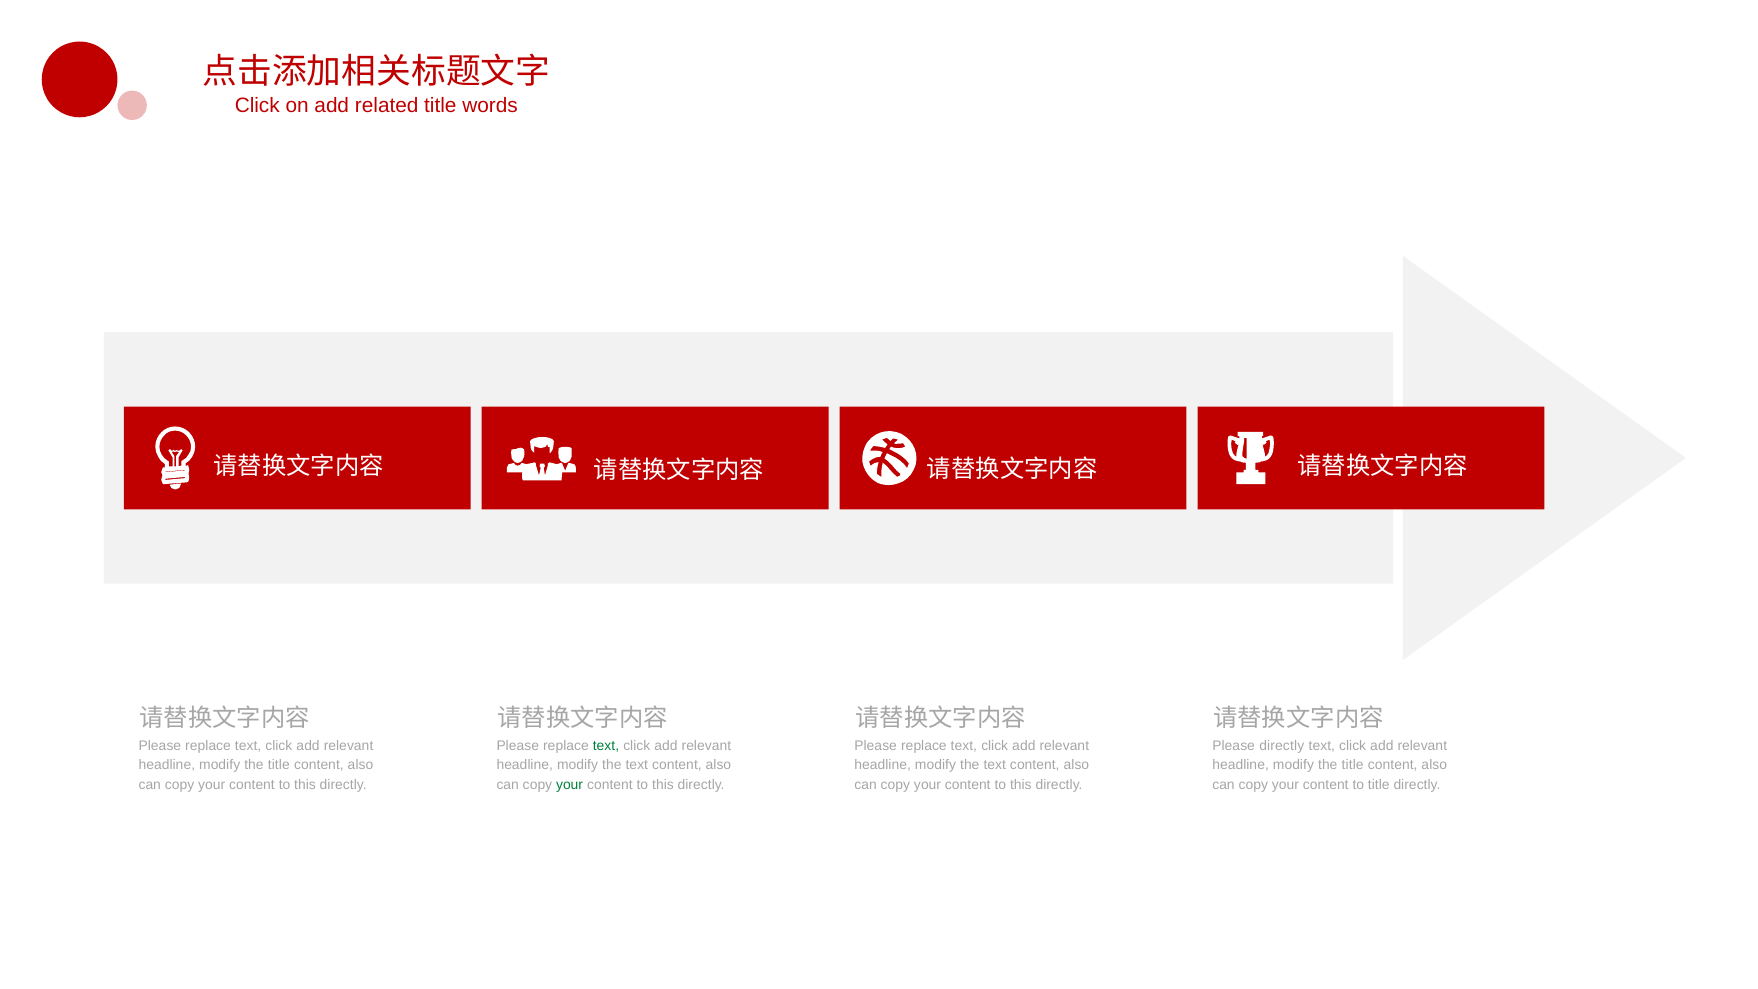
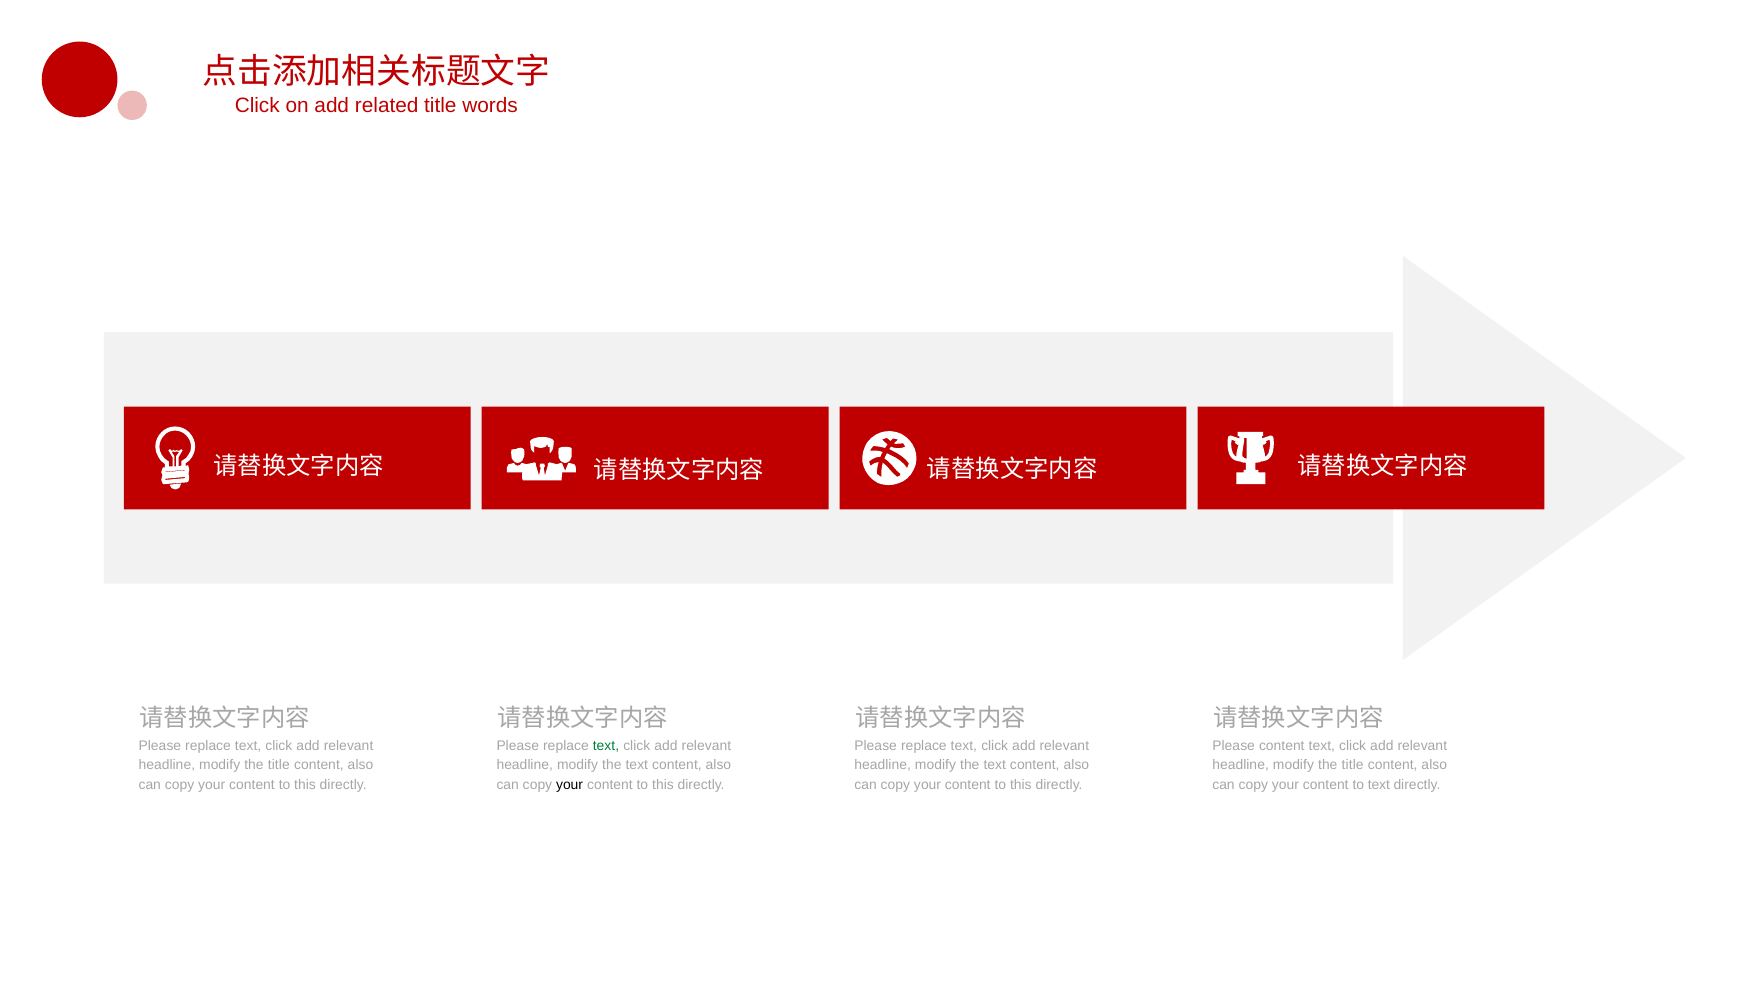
Please directly: directly -> content (1282, 745)
your colour: green -> black (570, 785)
to title: title -> text (1379, 785)
